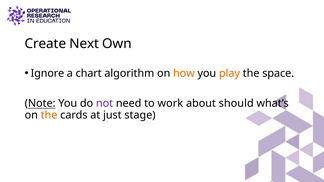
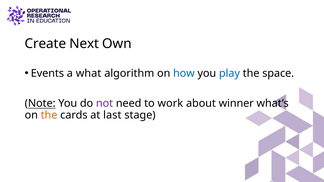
Ignore: Ignore -> Events (47, 73)
chart: chart -> what (89, 73)
how colour: orange -> blue (184, 73)
play colour: orange -> blue (229, 73)
should: should -> winner (236, 103)
just: just -> last (112, 115)
